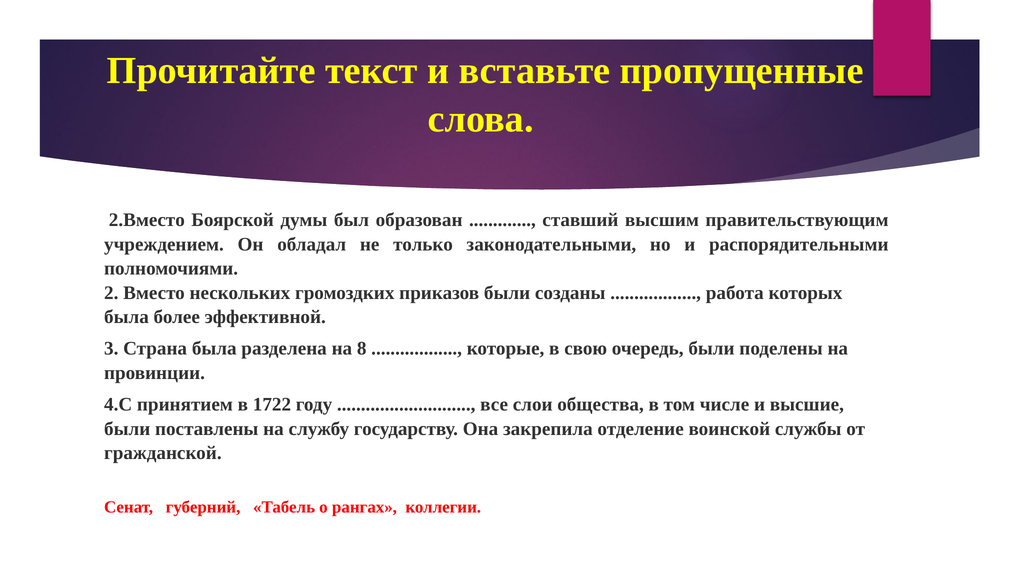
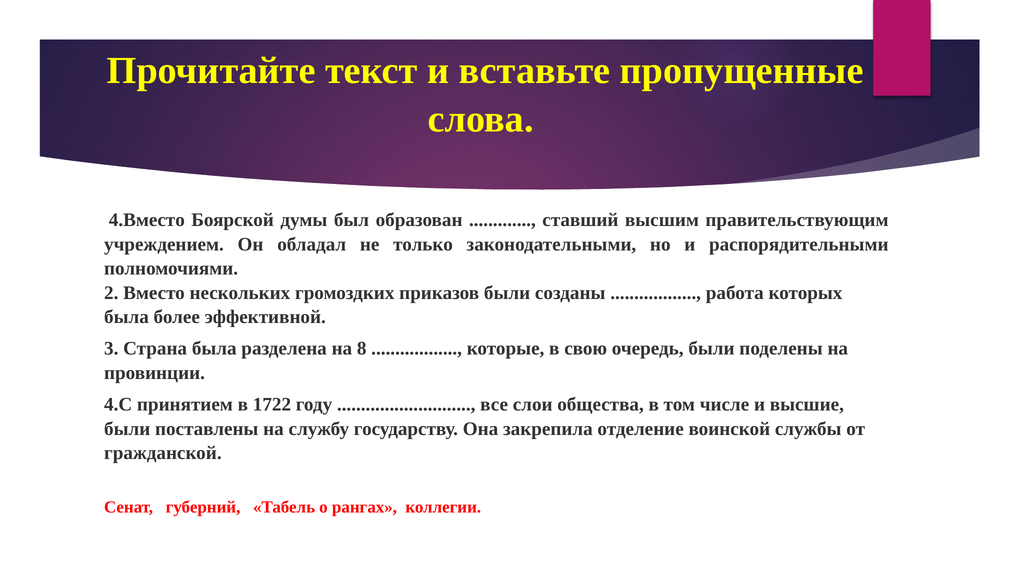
2.Вместо: 2.Вместо -> 4.Вместо (147, 220)
